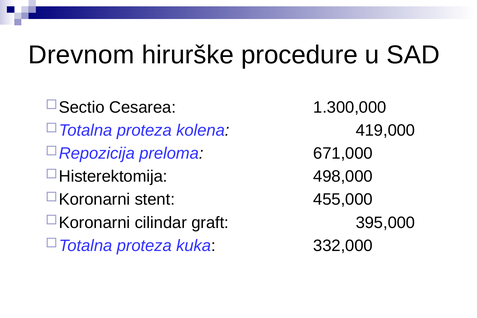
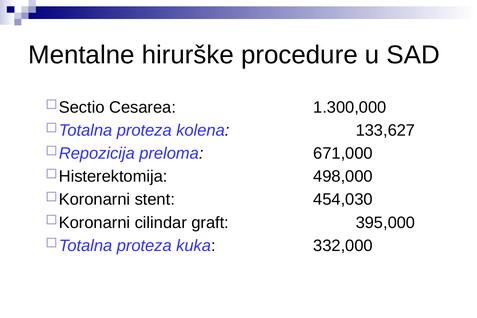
Drevnom: Drevnom -> Mentalne (81, 55)
419,000: 419,000 -> 133,627 (385, 130)
455,000: 455,000 -> 454,030 (343, 200)
